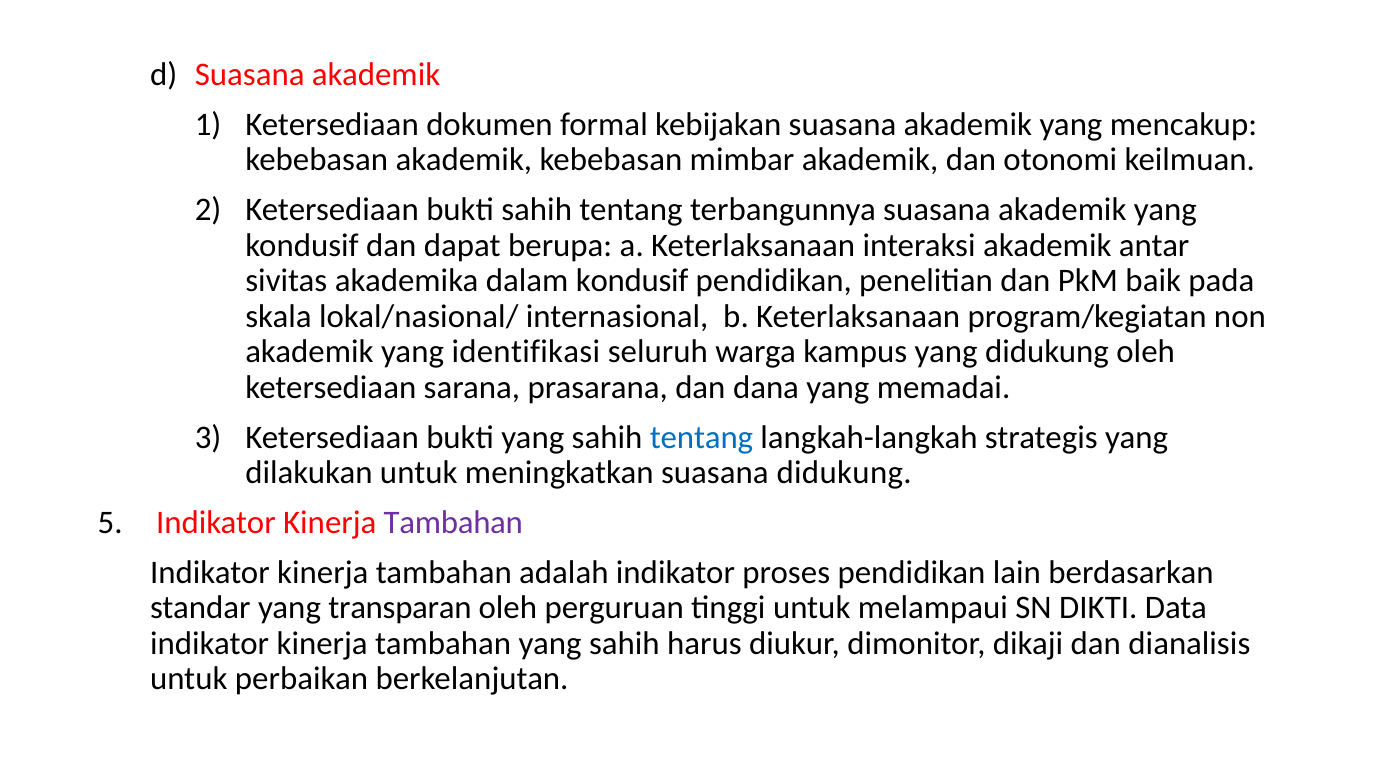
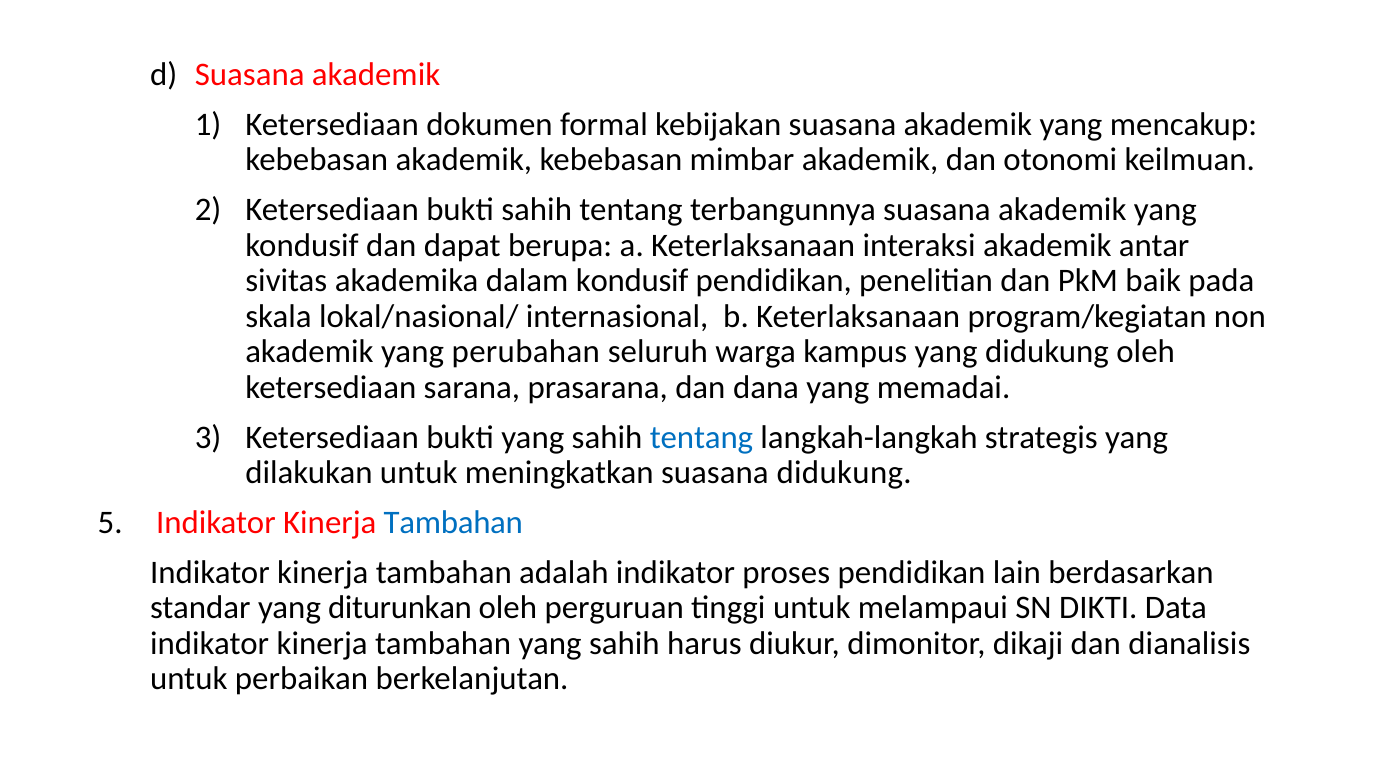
identifikasi: identifikasi -> perubahan (526, 352)
Tambahan colour: purple -> blue (453, 523)
transparan: transparan -> diturunkan (400, 608)
